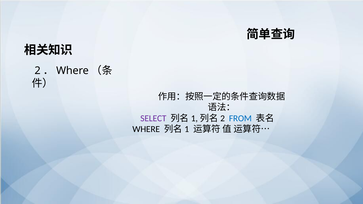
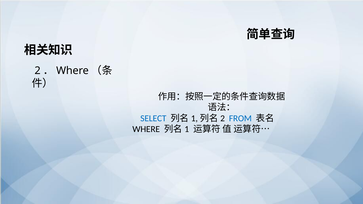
SELECT colour: purple -> blue (153, 118)
